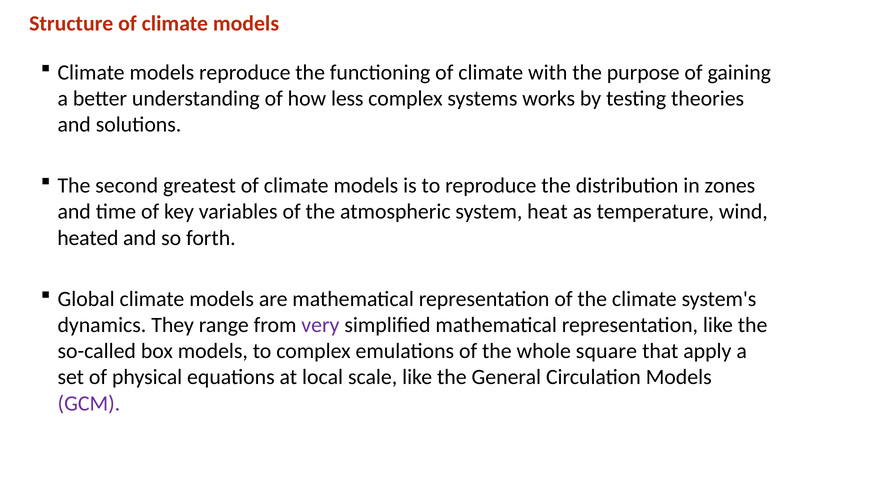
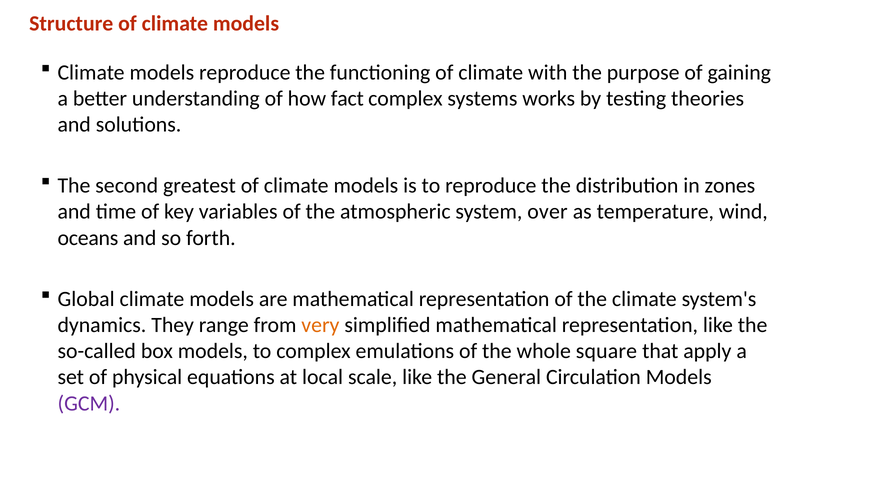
less: less -> fact (347, 99)
heat: heat -> over (547, 212)
heated: heated -> oceans (88, 238)
very colour: purple -> orange (320, 325)
